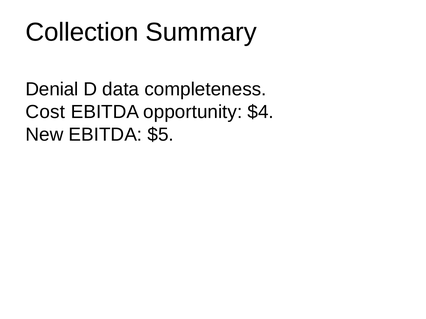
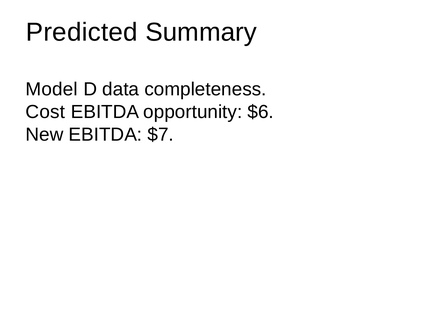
Collection: Collection -> Predicted (82, 32)
Denial: Denial -> Model (52, 89)
$4: $4 -> $6 (261, 112)
$5: $5 -> $7 (161, 135)
